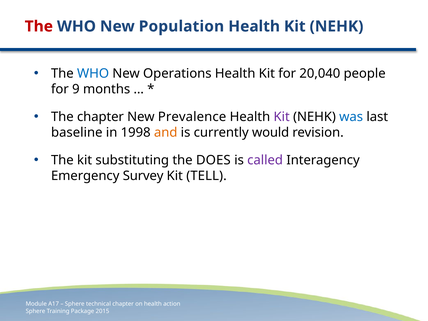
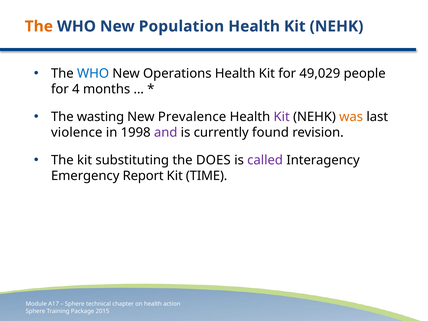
The colour: red -> orange (39, 26)
20,040: 20,040 -> 49,029 (320, 74)
9: 9 -> 4 (76, 89)
The chapter: chapter -> wasting (100, 117)
was colour: blue -> orange (351, 117)
baseline: baseline -> violence (77, 133)
and colour: orange -> purple (166, 133)
would: would -> found (271, 133)
Survey: Survey -> Report (143, 176)
TELL: TELL -> TIME (207, 176)
